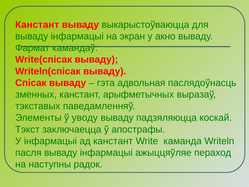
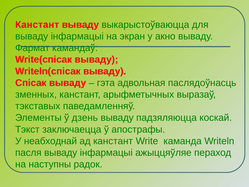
уводу: уводу -> дзень (85, 118)
У інфармацыі: інфармацыі -> неабходнай (50, 141)
